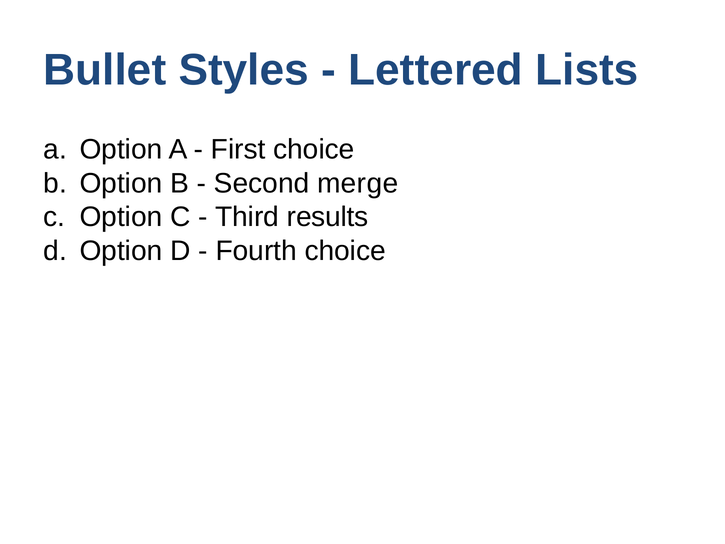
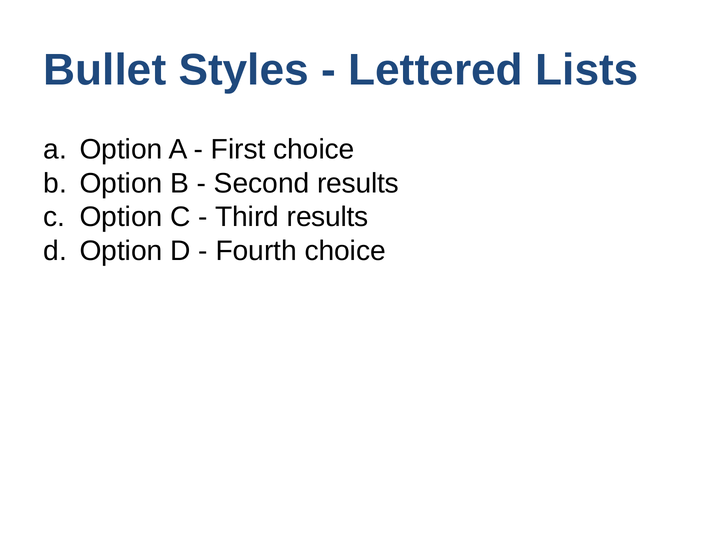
Second merge: merge -> results (358, 183)
